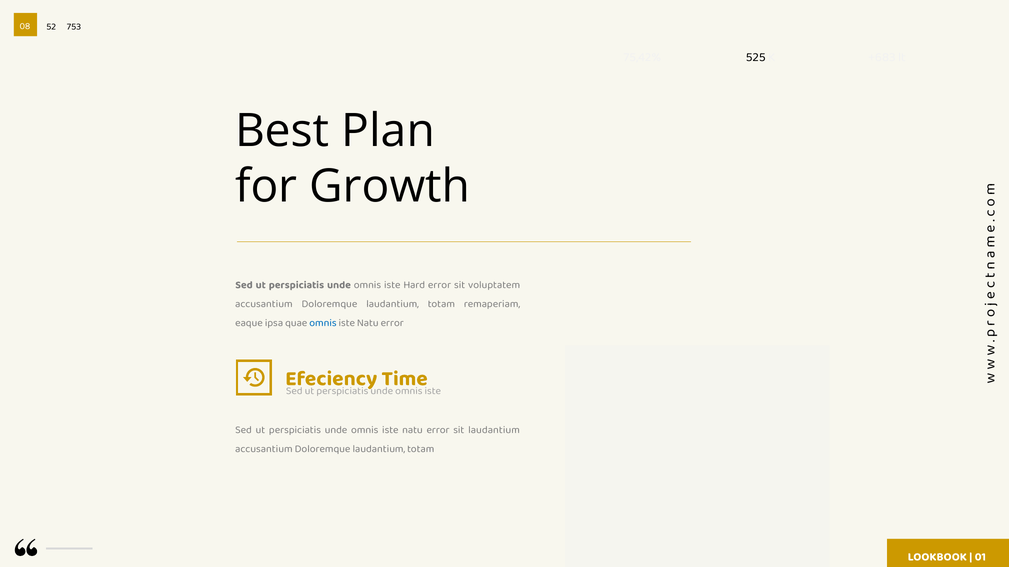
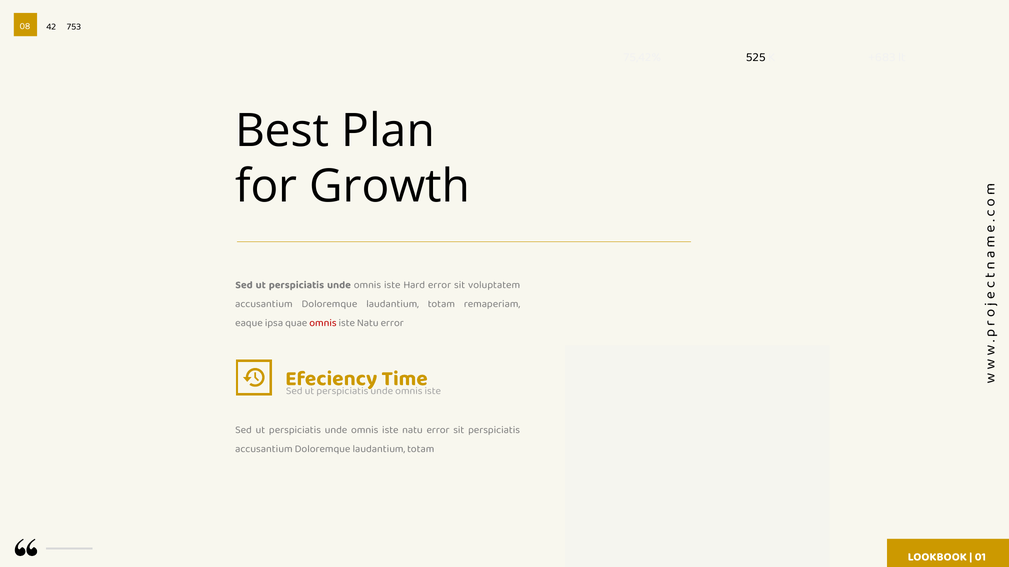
52: 52 -> 42 (51, 27)
omnis colour: blue -> red (323, 323)
sit laudantium: laudantium -> perspiciatis (494, 430)
